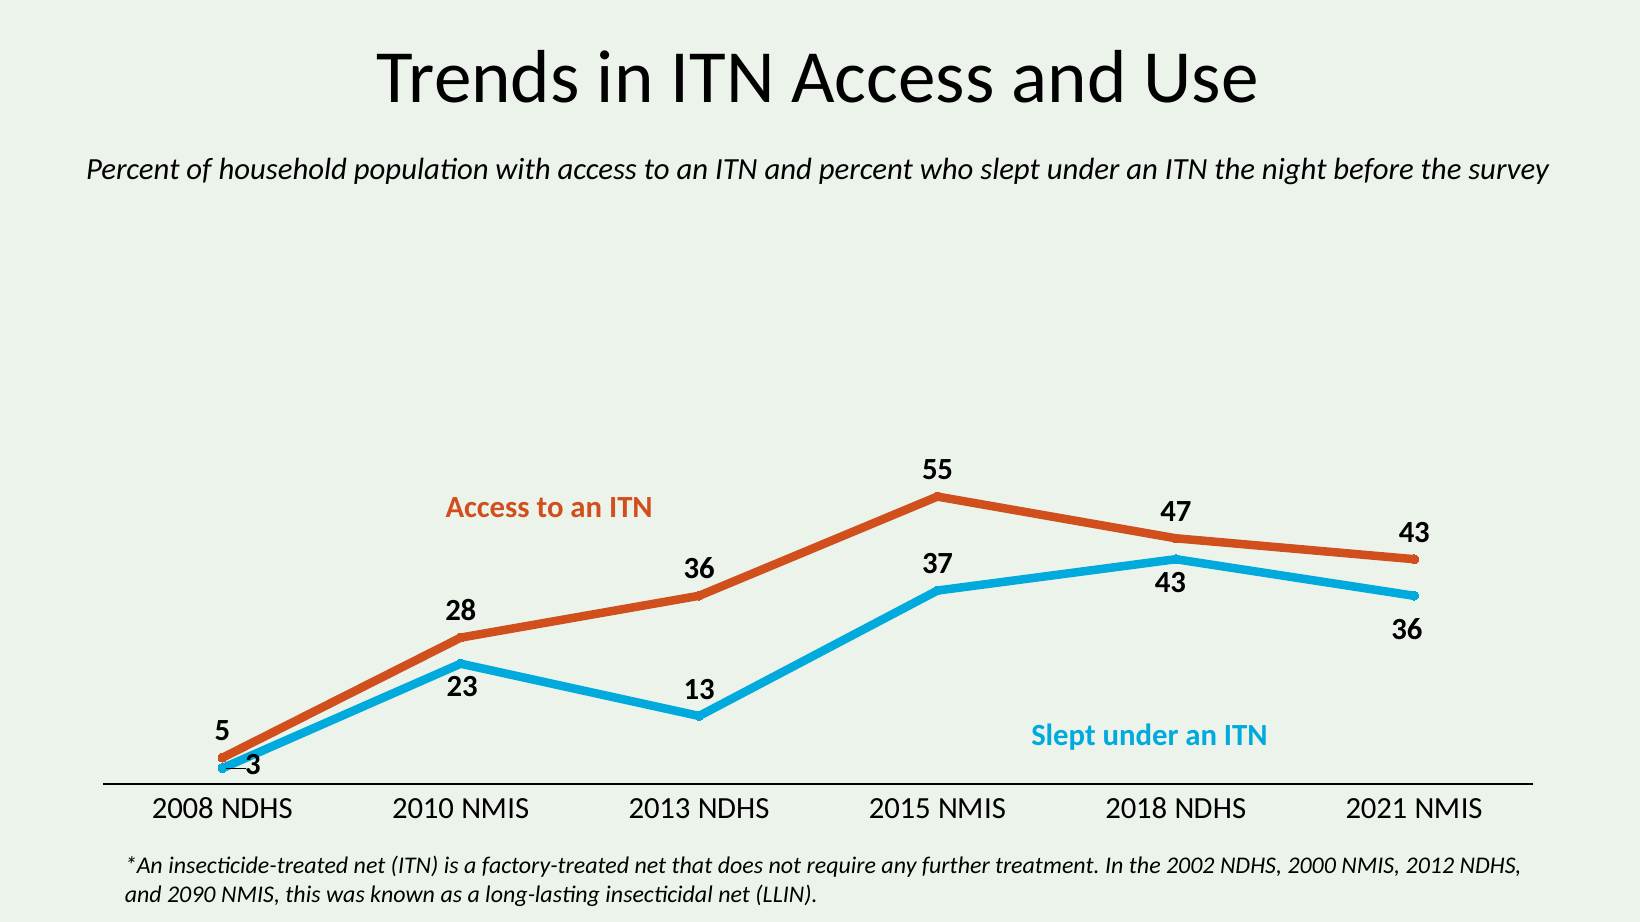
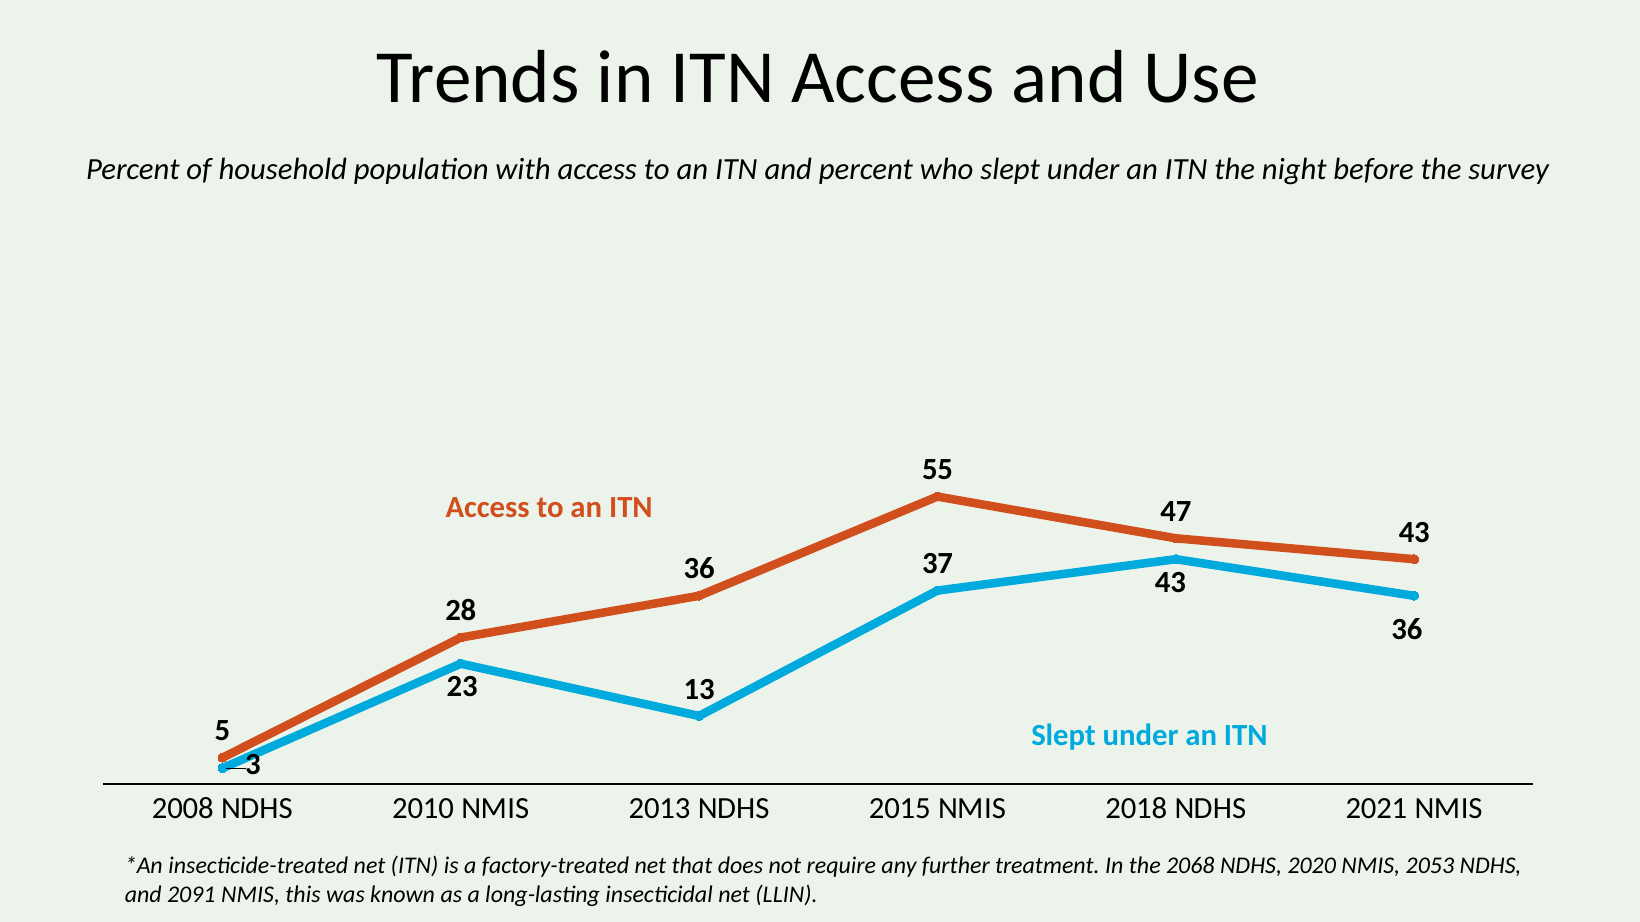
2002: 2002 -> 2068 (1190, 866)
2000: 2000 -> 2020 (1312, 866)
2012: 2012 -> 2053 (1430, 866)
2090: 2090 -> 2091 (191, 895)
